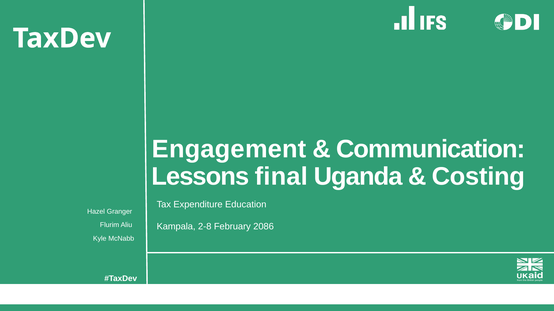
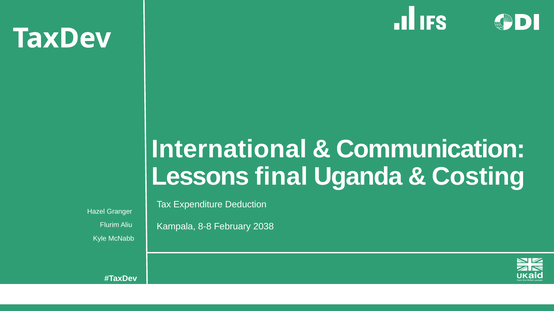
Engagement: Engagement -> International (229, 149)
Education: Education -> Deduction (246, 205)
2-8: 2-8 -> 8-8 (205, 227)
2086: 2086 -> 2038 (264, 227)
